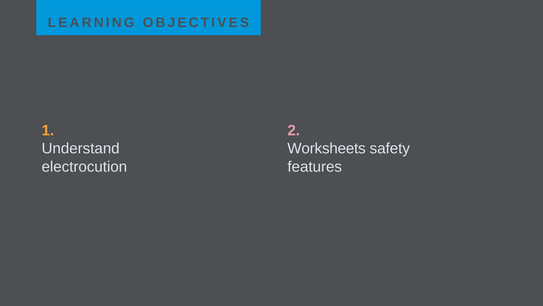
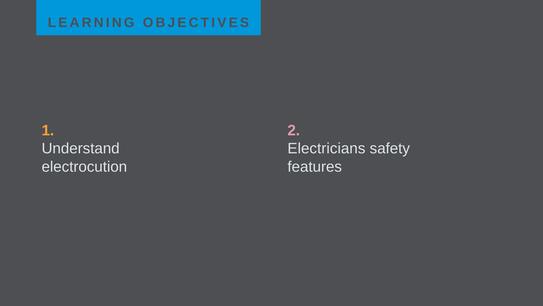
Worksheets: Worksheets -> Electricians (326, 148)
